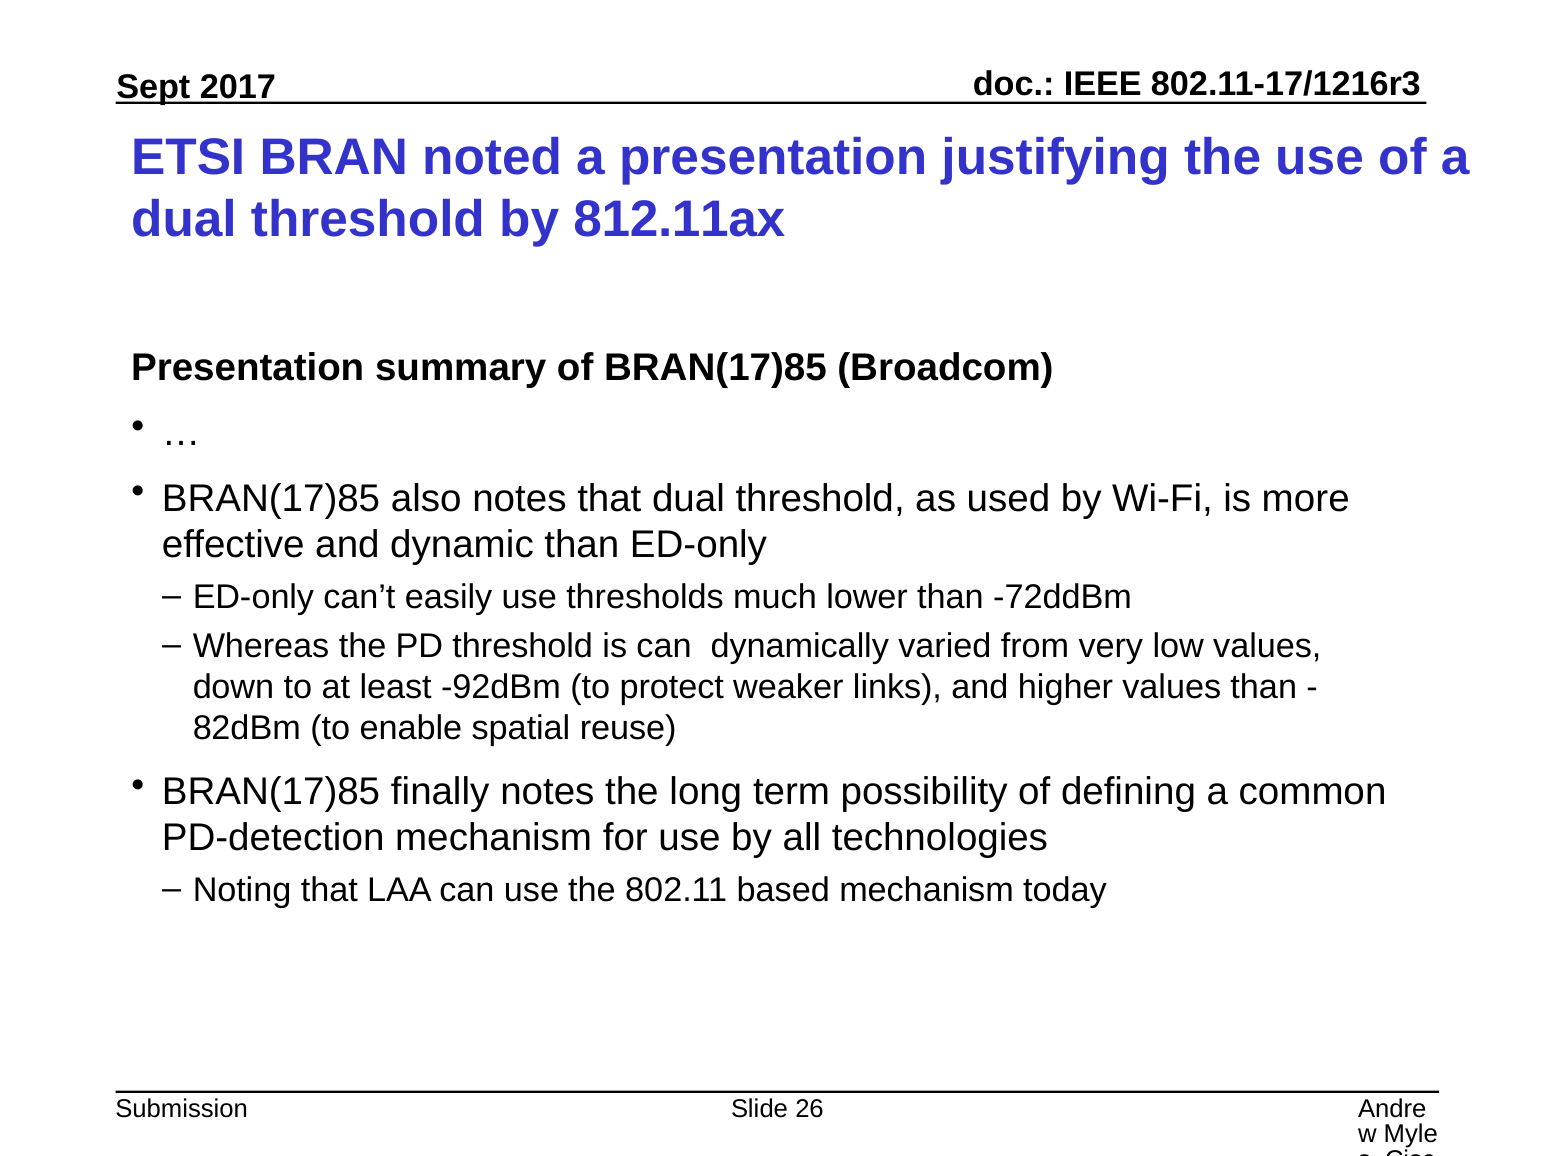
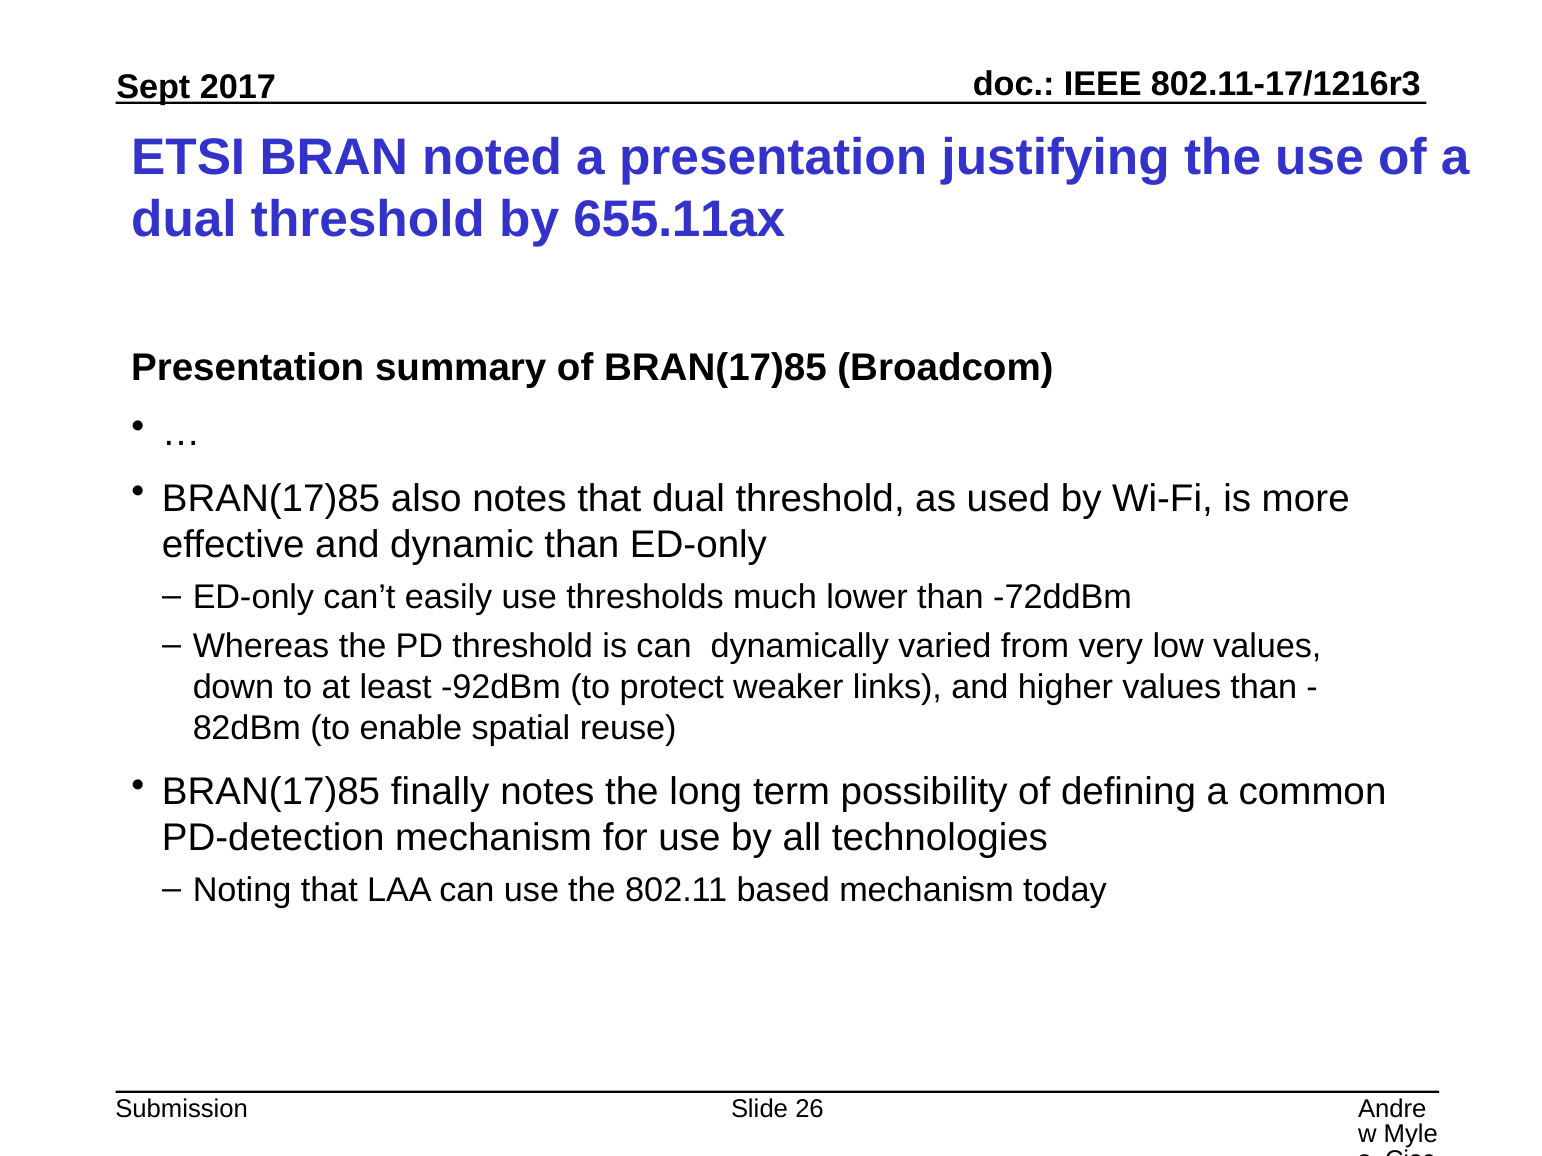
812.11ax: 812.11ax -> 655.11ax (679, 220)
